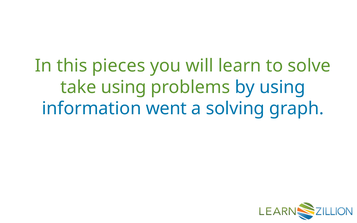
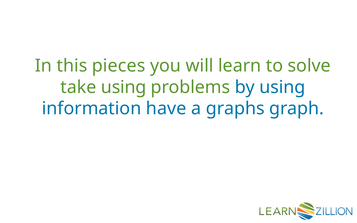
went: went -> have (166, 109)
solving: solving -> graphs (235, 109)
